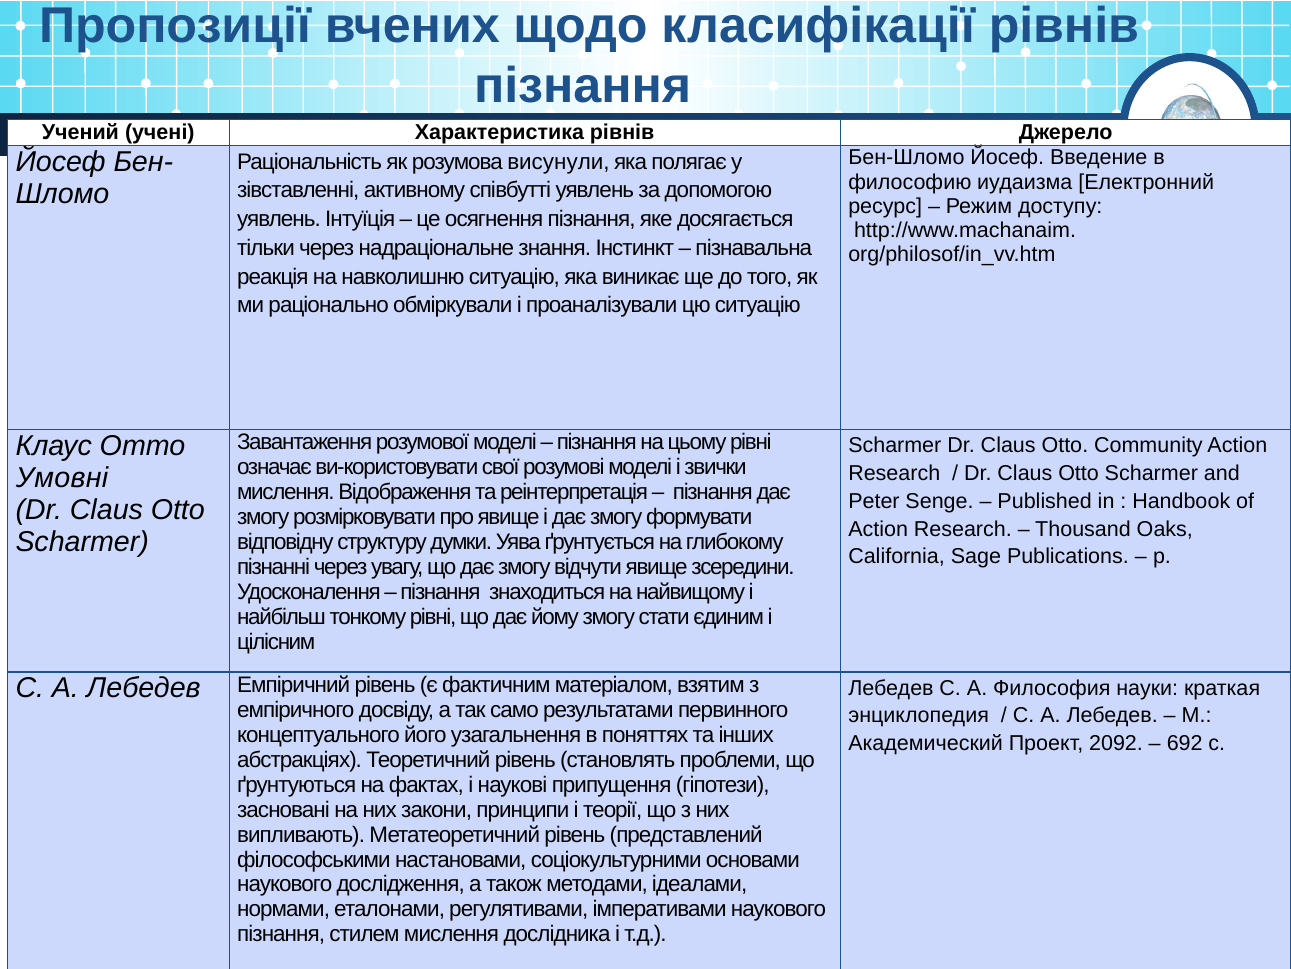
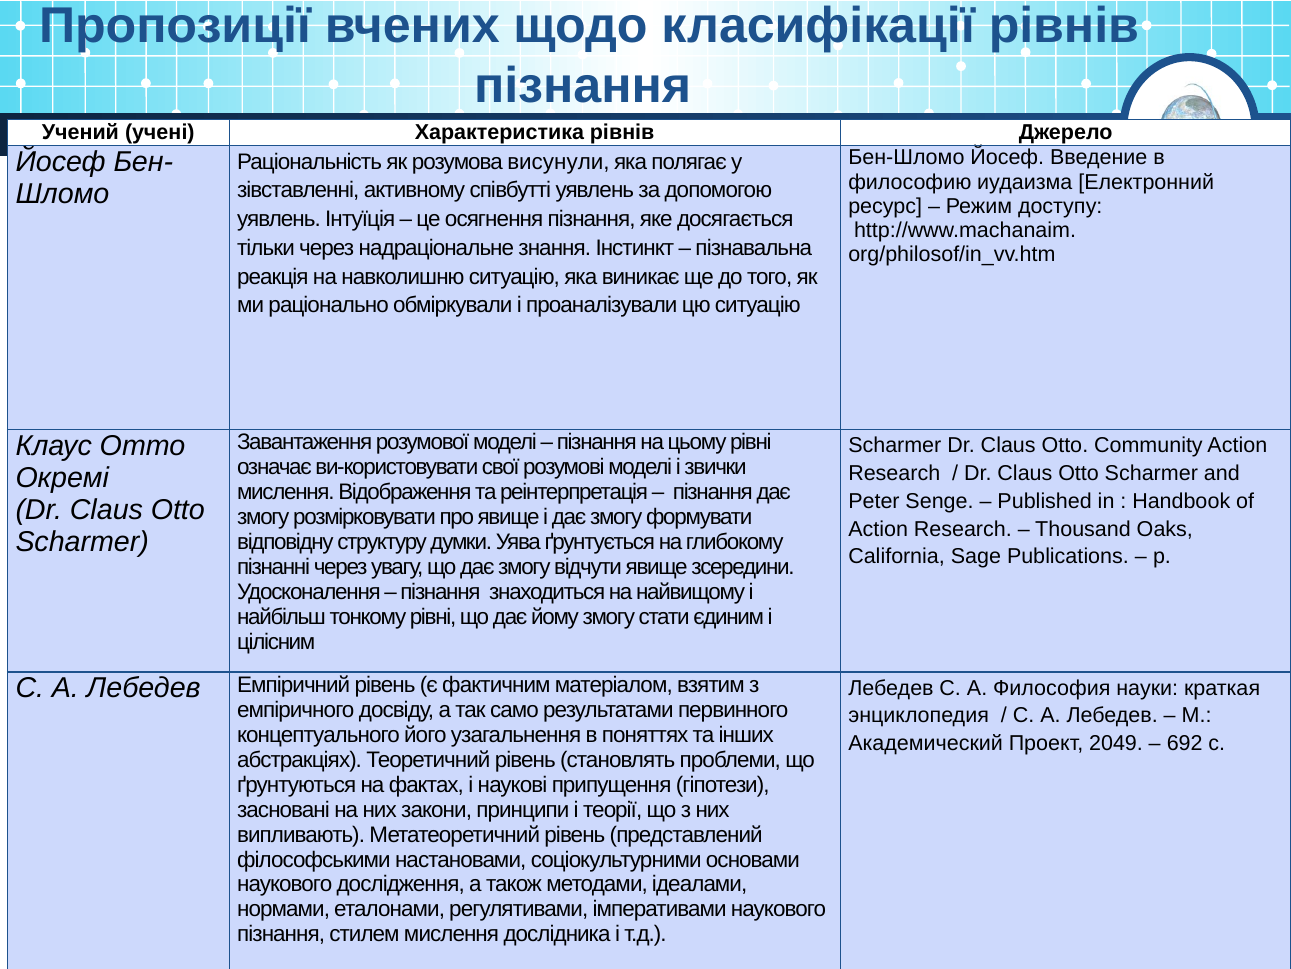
Умовні: Умовні -> Окремі (62, 478)
2092: 2092 -> 2049 (1116, 743)
